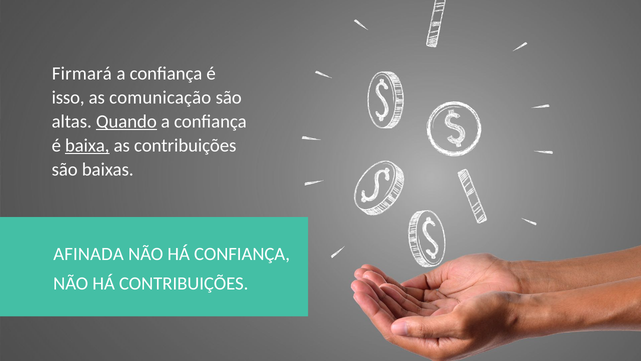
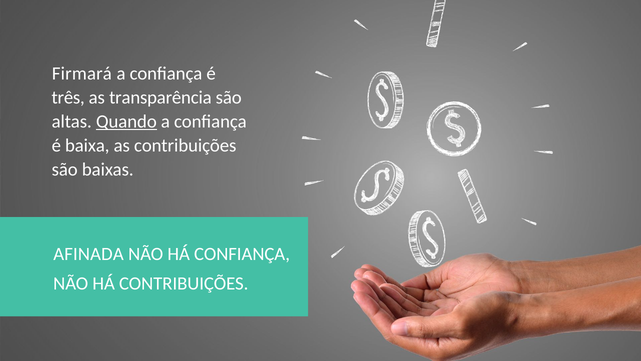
isso: isso -> três (68, 97)
comunicação: comunicação -> transparência (160, 97)
baixa underline: present -> none (87, 145)
